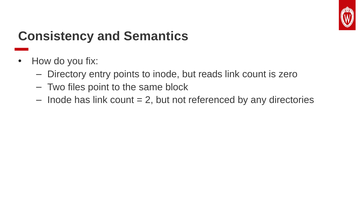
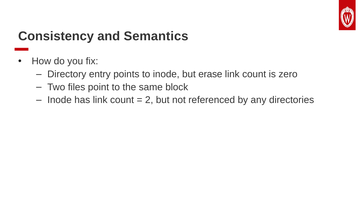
reads: reads -> erase (210, 74)
